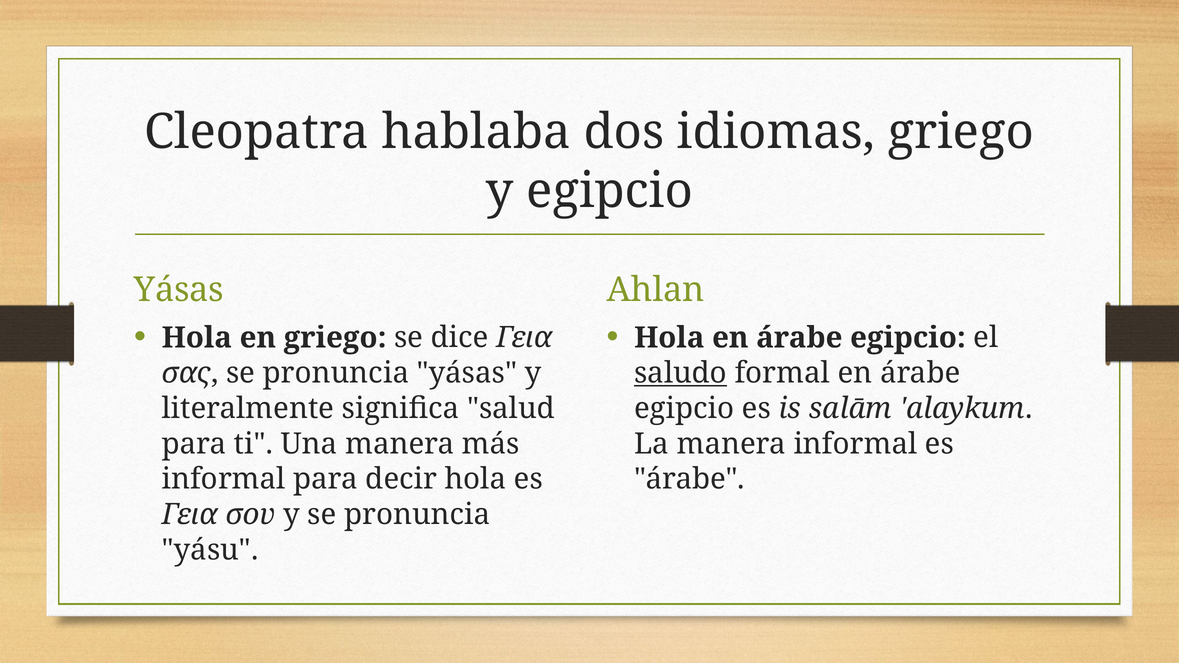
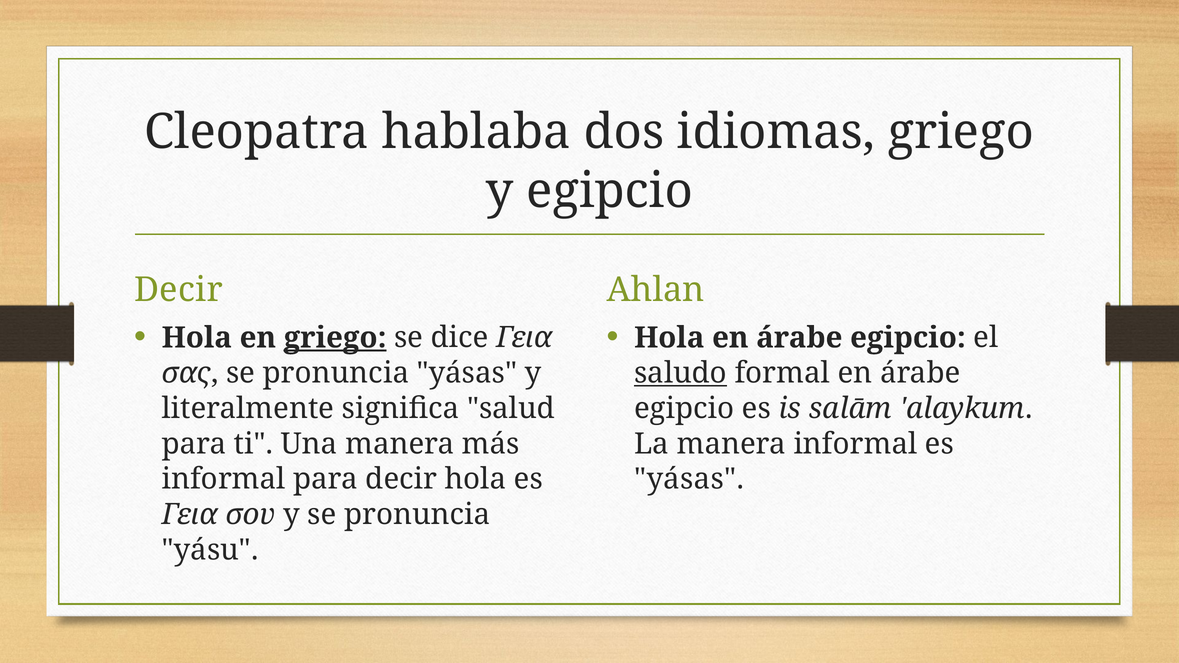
Yásas: Yásas -> Decir (178, 290)
griego underline: none -> present (335, 338)
árabe: árabe -> yásas (689, 479)
